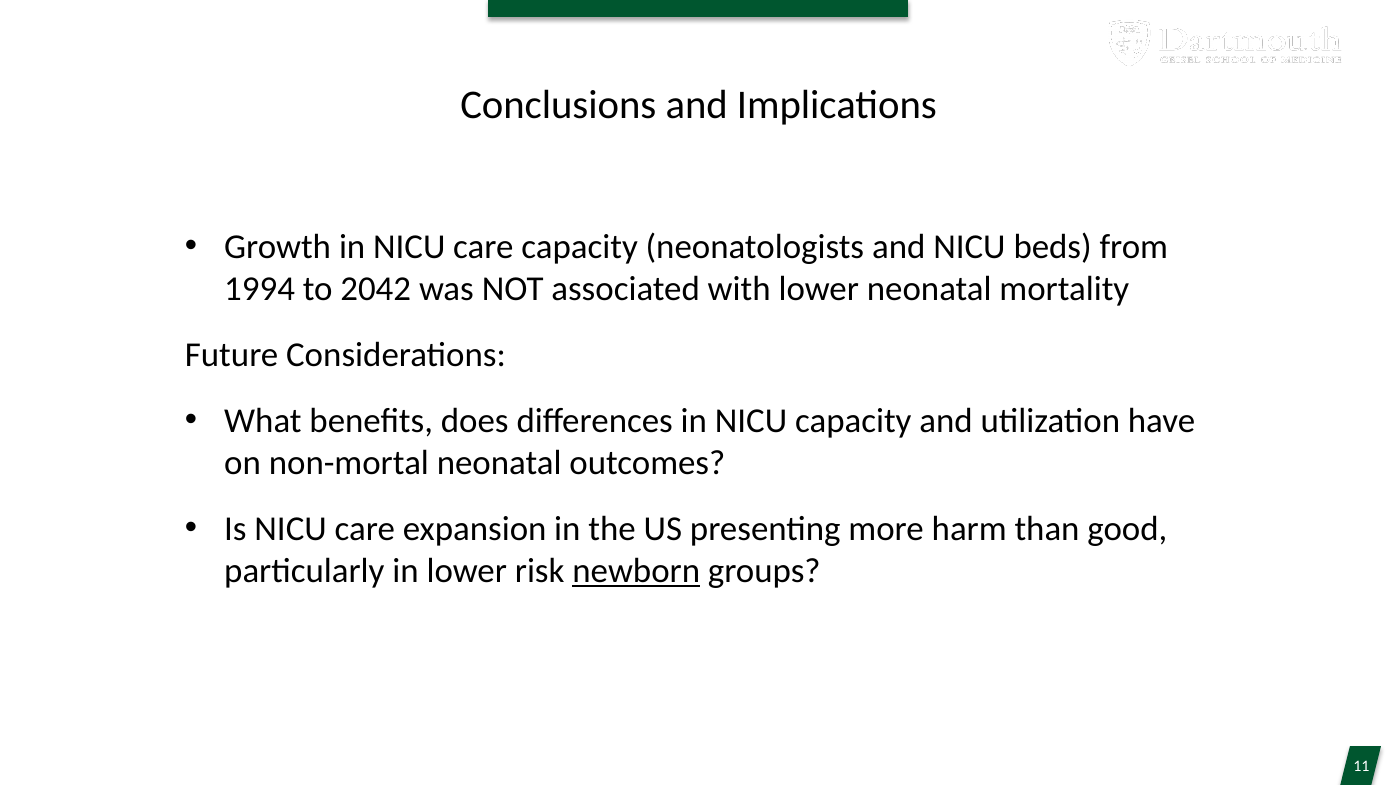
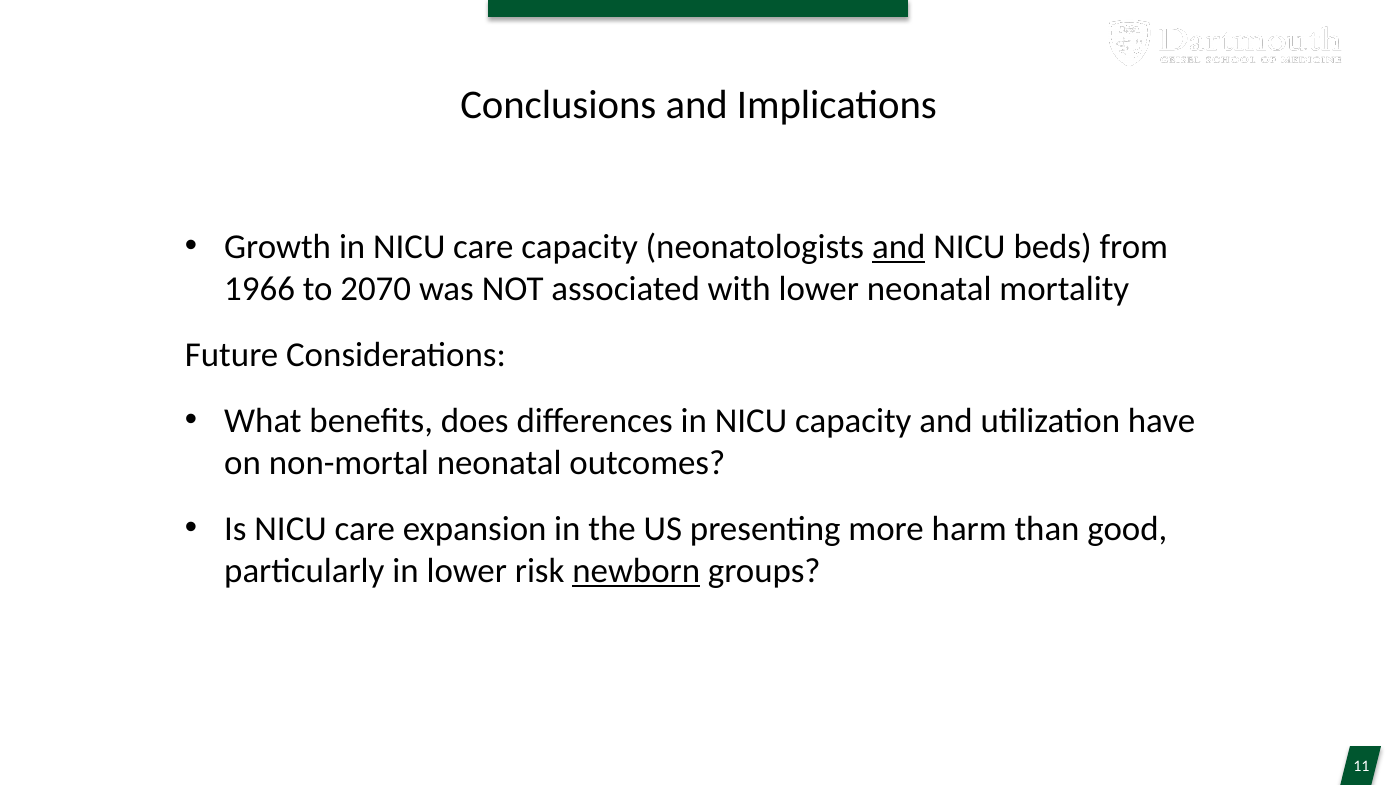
and underline: none -> present (899, 247)
1994: 1994 -> 1966 (260, 289)
2042: 2042 -> 2070 (376, 289)
